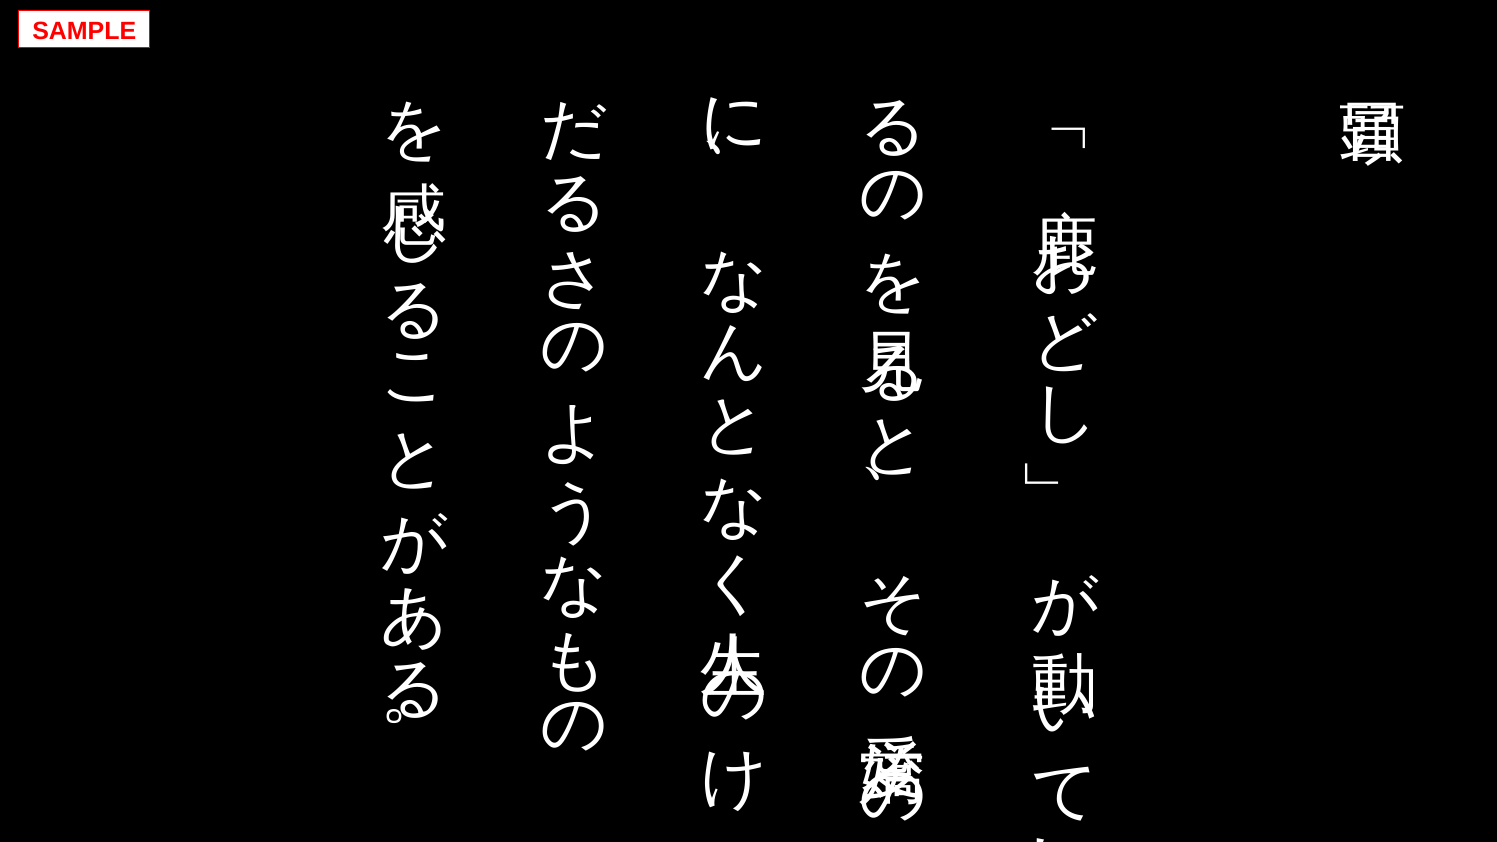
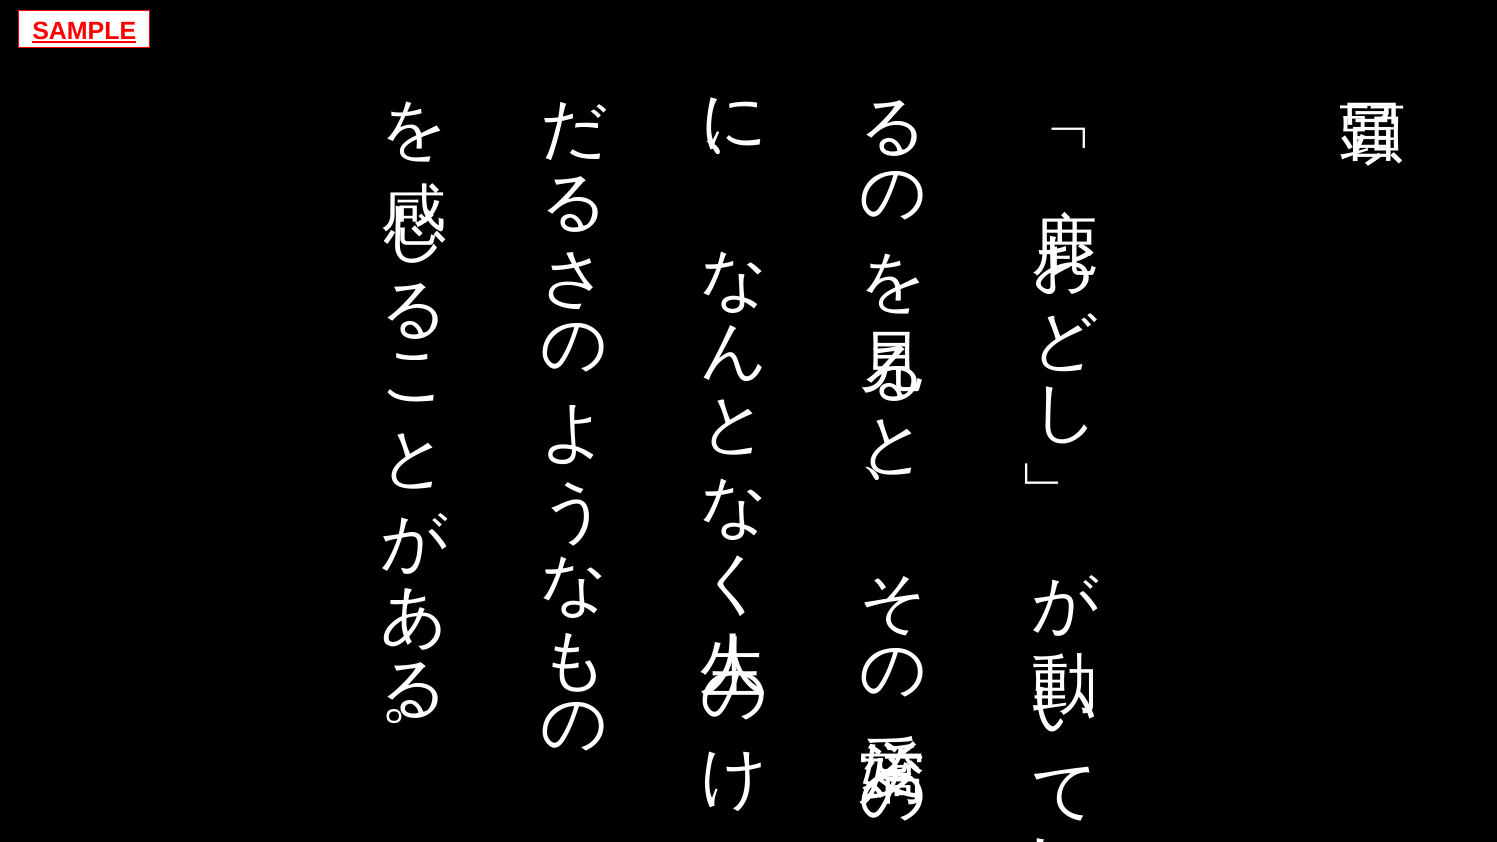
SAMPLE underline: none -> present (84, 31)
